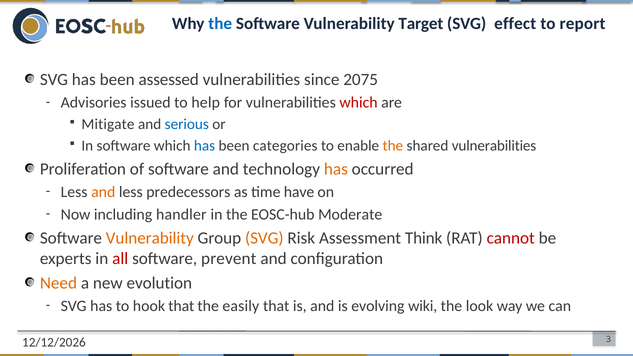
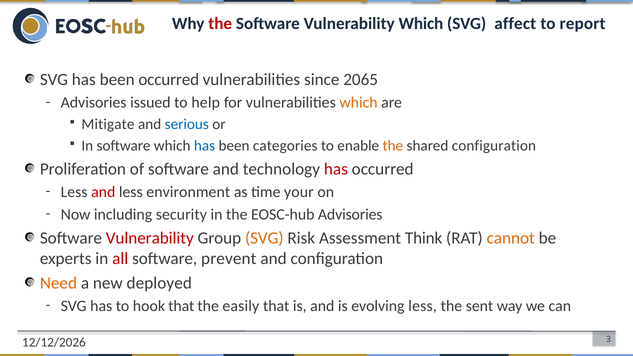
the colour: blue -> red (220, 24)
Vulnerability Target: Target -> Which (421, 24)
effect: effect -> affect (515, 24)
been assessed: assessed -> occurred (169, 80)
2075: 2075 -> 2065 (361, 80)
which colour: red -> orange (359, 103)
shared vulnerabilities: vulnerabilities -> configuration (494, 146)
has colour: orange -> red (336, 169)
and colour: orange -> red (103, 192)
predecessors: predecessors -> environment (188, 192)
have: have -> your (299, 192)
handler: handler -> security (181, 215)
EOSC-hub Moderate: Moderate -> Advisories (350, 215)
Vulnerability colour: orange -> red (150, 238)
cannot colour: red -> orange (511, 238)
evolution: evolution -> deployed (159, 283)
evolving wiki: wiki -> less (423, 306)
look: look -> sent (480, 306)
